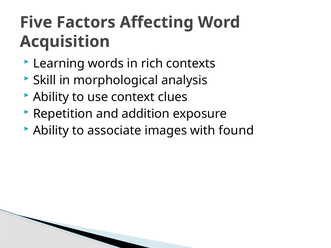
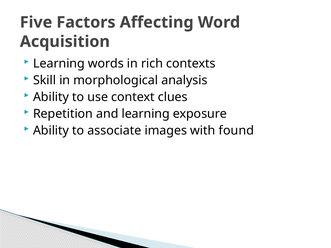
and addition: addition -> learning (146, 114)
